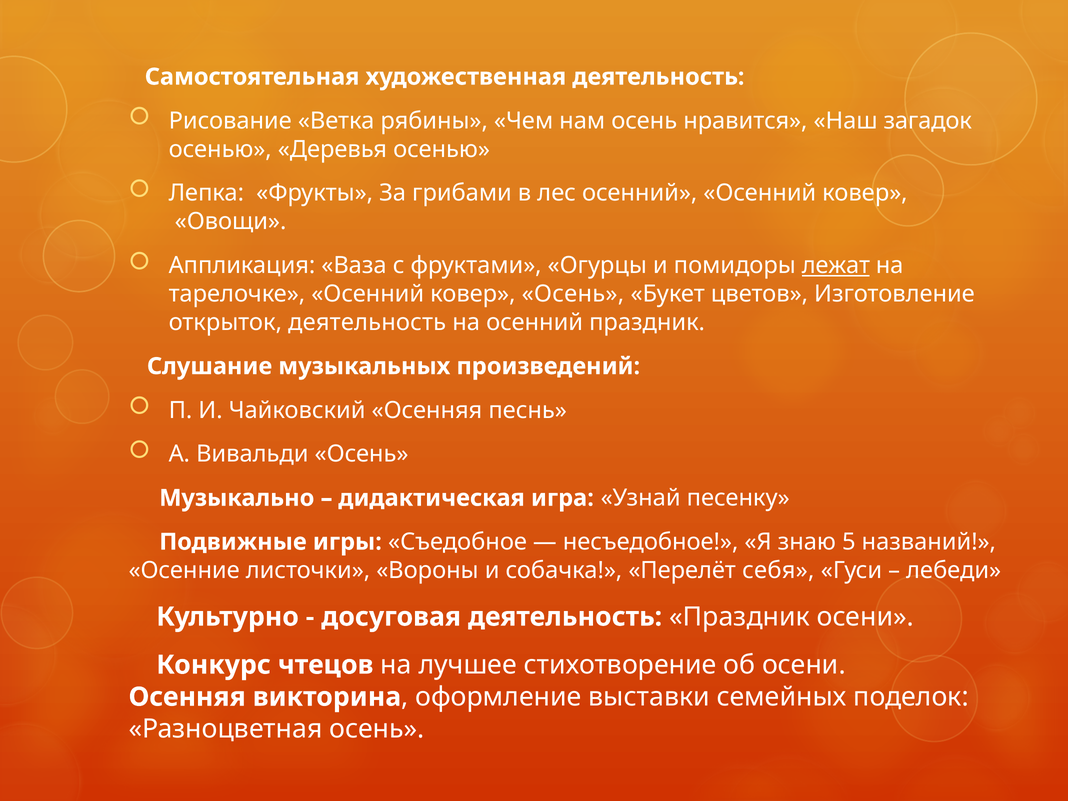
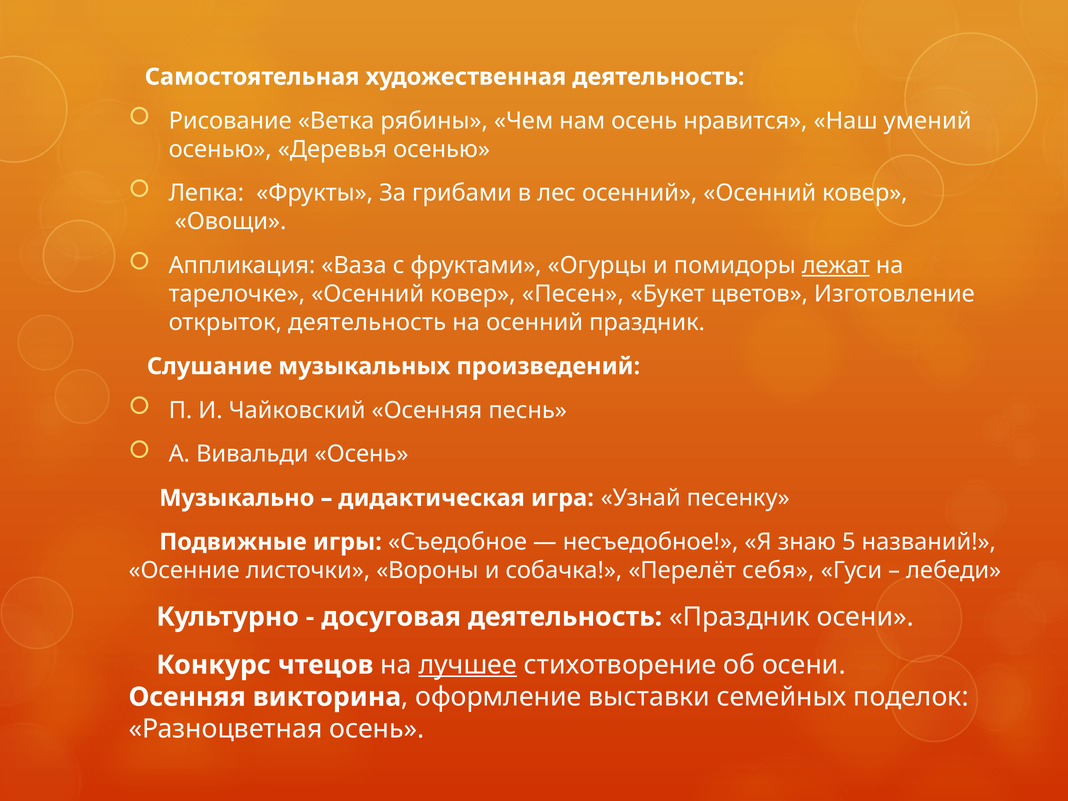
загадок: загадок -> умений (928, 121)
ковер Осень: Осень -> Песен (573, 294)
лучшее underline: none -> present (468, 665)
